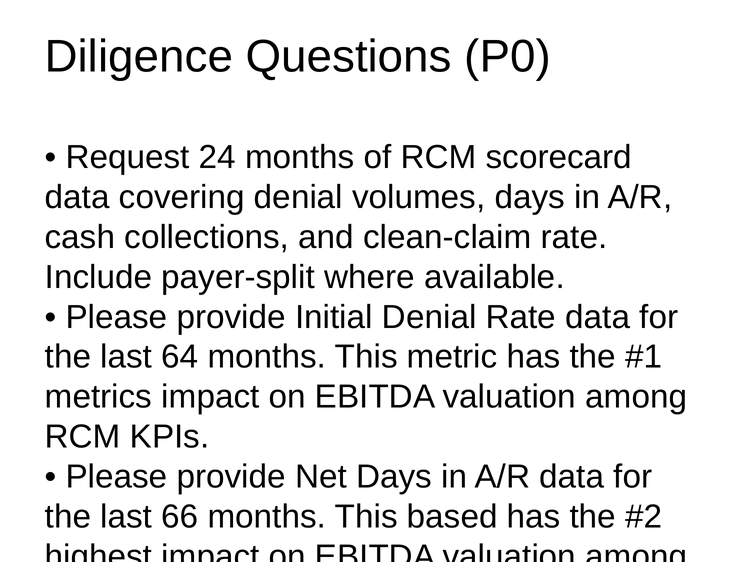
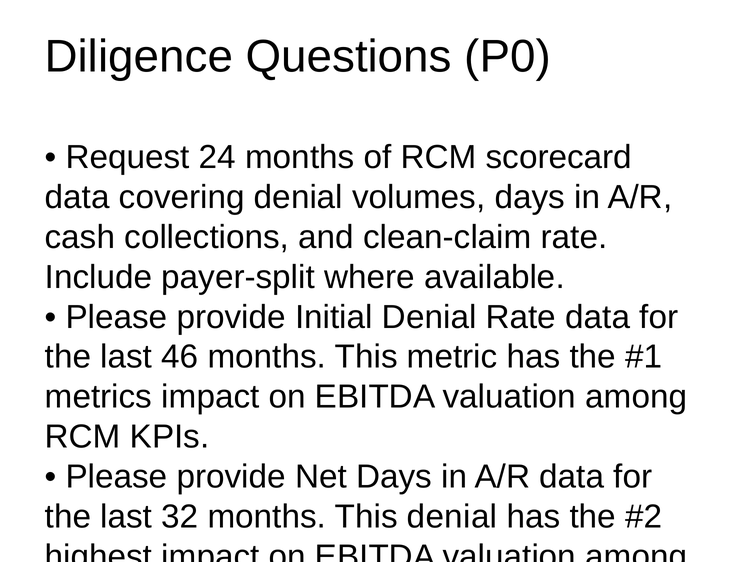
64: 64 -> 46 (180, 357)
66: 66 -> 32 (180, 517)
This based: based -> denial (452, 517)
